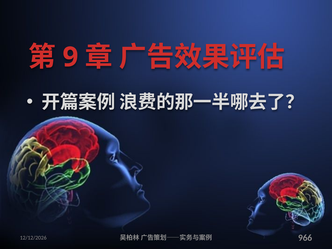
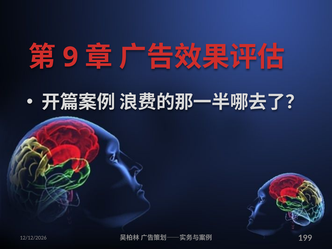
966: 966 -> 199 (305, 238)
